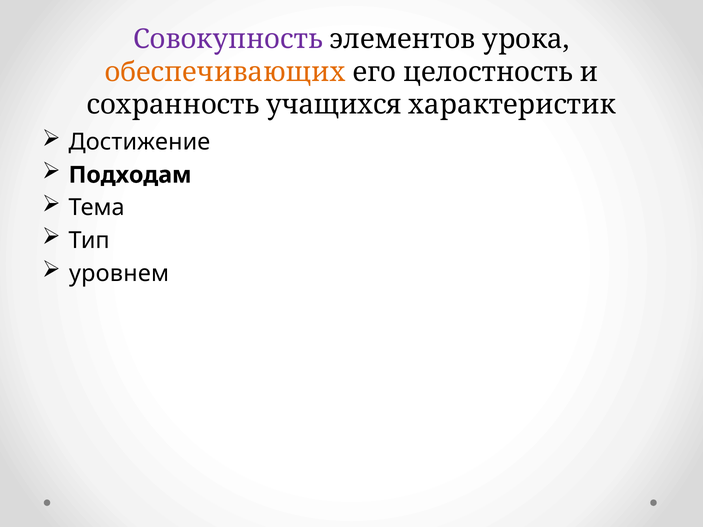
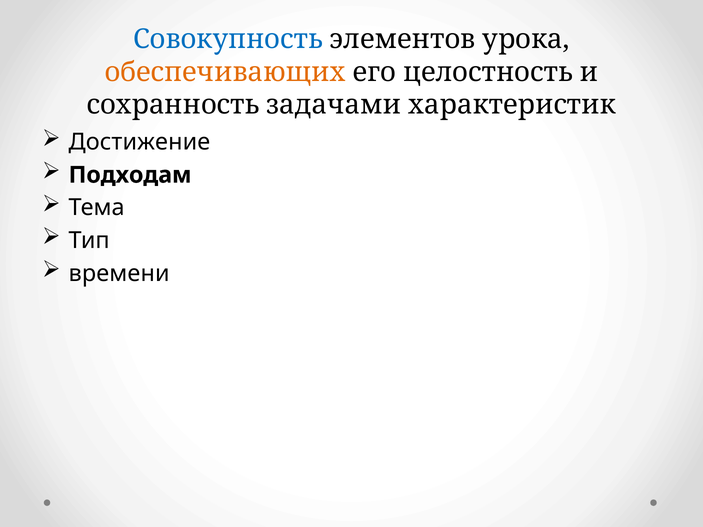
Совокупность colour: purple -> blue (228, 39)
учащихся: учащихся -> задачами (334, 105)
уровнем: уровнем -> времени (119, 273)
